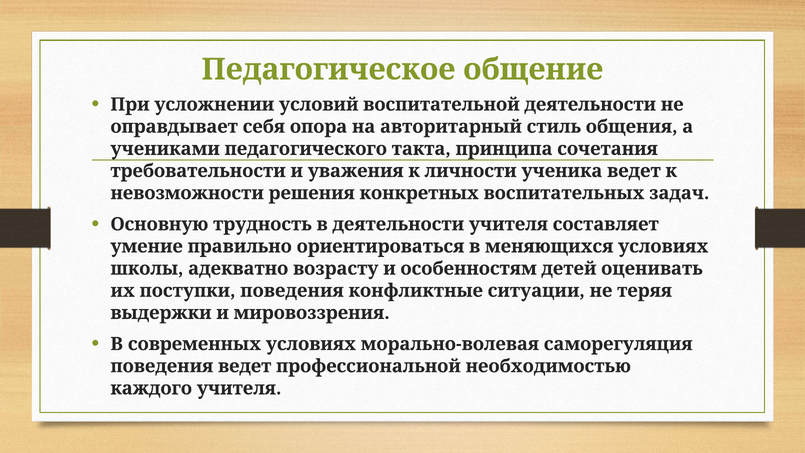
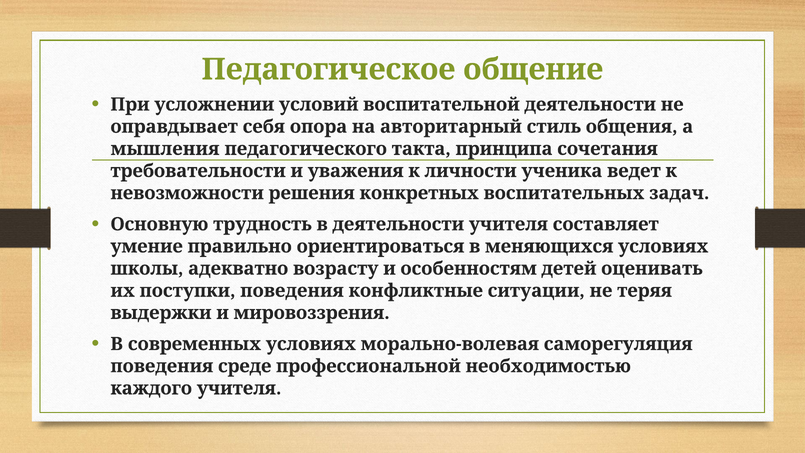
учениками: учениками -> мышления (165, 149)
поведения ведет: ведет -> среде (245, 366)
